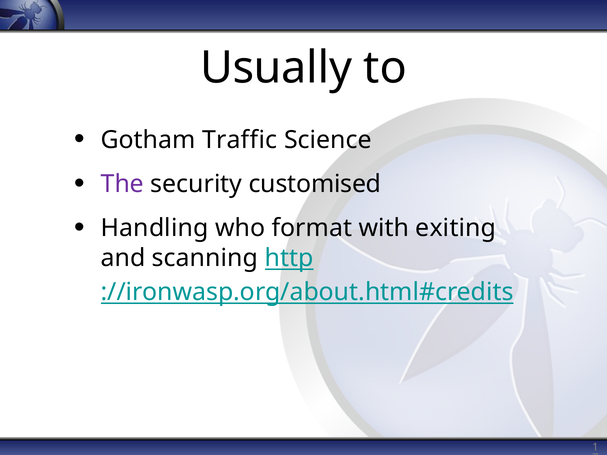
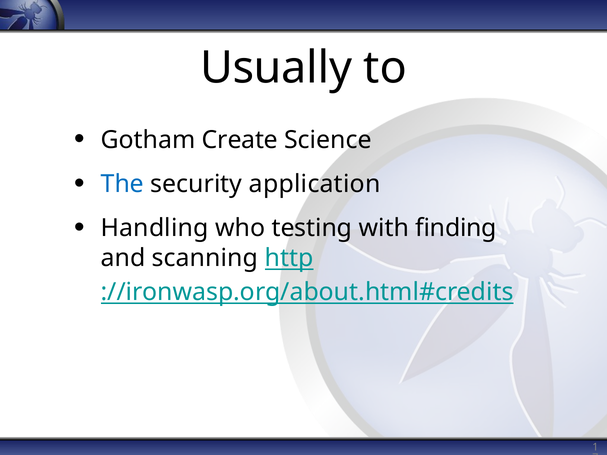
Traffic: Traffic -> Create (240, 140)
The colour: purple -> blue (122, 184)
customised: customised -> application (315, 184)
format: format -> testing (312, 228)
exiting: exiting -> finding (456, 228)
